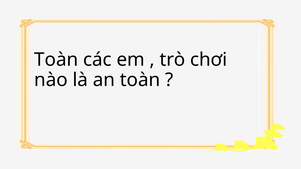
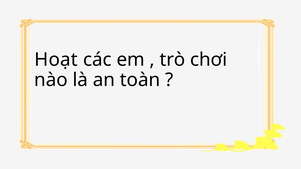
Toàn: Toàn -> Hoạt (56, 60)
